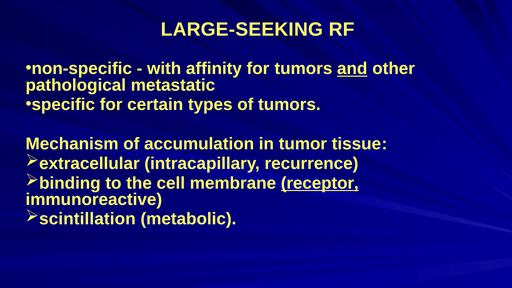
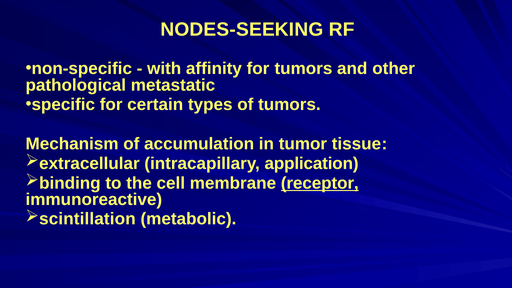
LARGE-SEEKING: LARGE-SEEKING -> NODES-SEEKING (242, 29)
and underline: present -> none (352, 69)
recurrence: recurrence -> application (312, 163)
